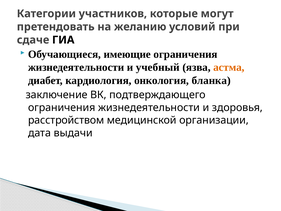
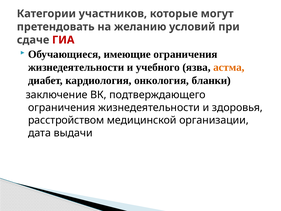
ГИА colour: black -> red (63, 40)
учебный: учебный -> учебного (158, 67)
бланка: бланка -> бланки (211, 80)
